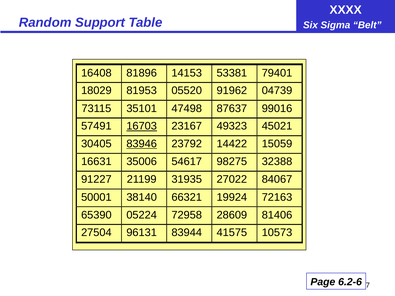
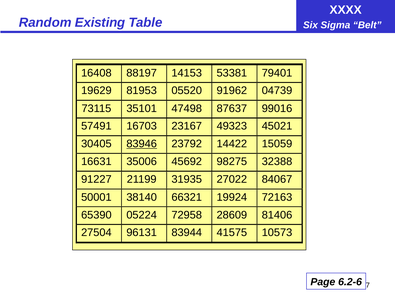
Support: Support -> Existing (100, 23)
81896: 81896 -> 88197 (142, 73)
18029: 18029 -> 19629 (96, 91)
16703 underline: present -> none (142, 126)
54617: 54617 -> 45692 (187, 162)
